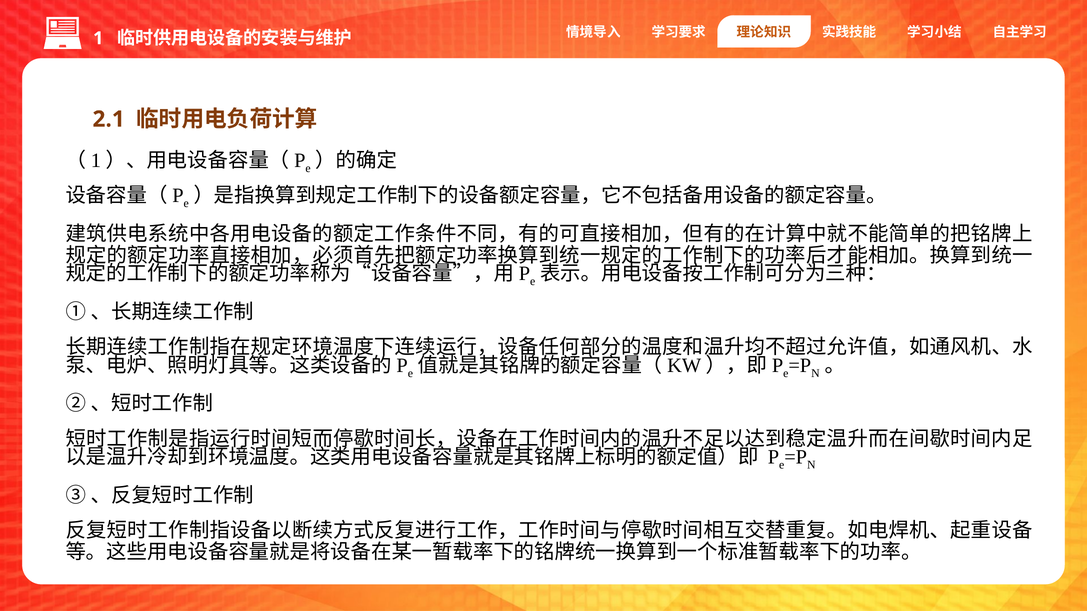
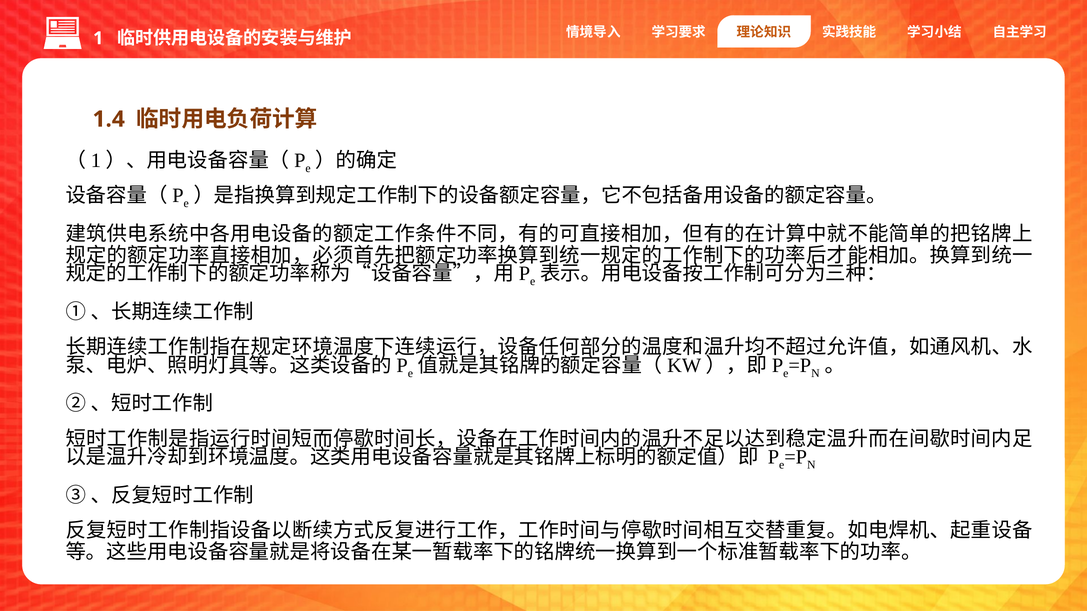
2.1: 2.1 -> 1.4 (109, 119)
